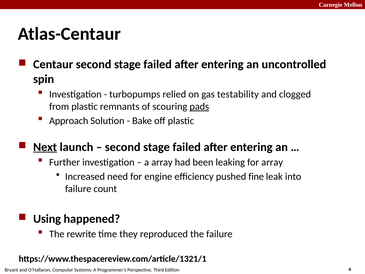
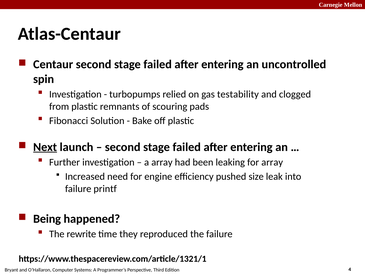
pads underline: present -> none (199, 106)
Approach: Approach -> Fibonacci (69, 121)
fine: fine -> size (256, 176)
count: count -> printf (105, 188)
Using: Using -> Being (47, 219)
